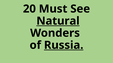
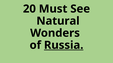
Natural underline: present -> none (58, 21)
